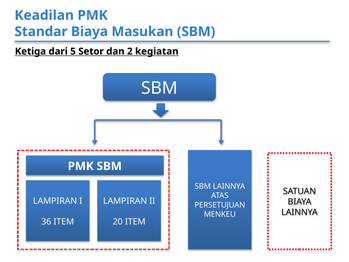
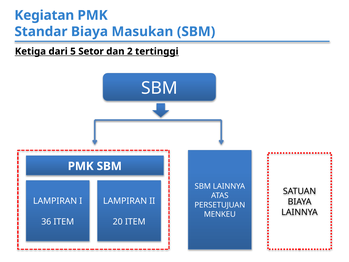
Keadilan: Keadilan -> Kegiatan (44, 15)
kegiatan: kegiatan -> tertinggi (157, 51)
